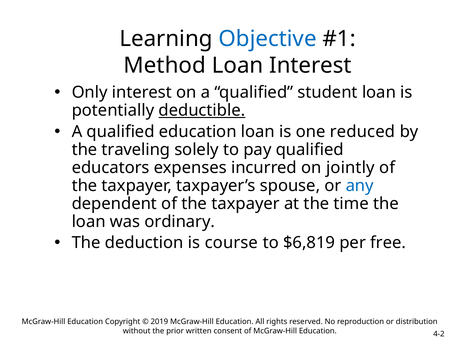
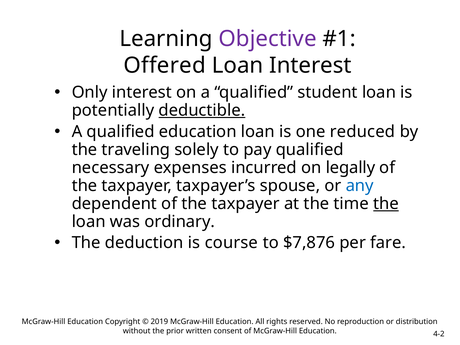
Objective colour: blue -> purple (268, 39)
Method: Method -> Offered (165, 66)
educators: educators -> necessary (111, 168)
jointly: jointly -> legally (350, 168)
the underline: none -> present (386, 204)
$6,819: $6,819 -> $7,876 (309, 243)
free: free -> fare (388, 243)
